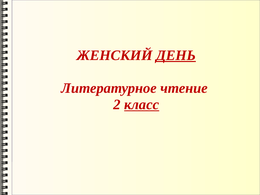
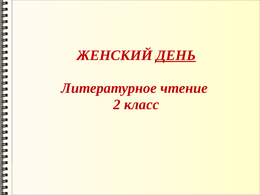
класс underline: present -> none (142, 105)
